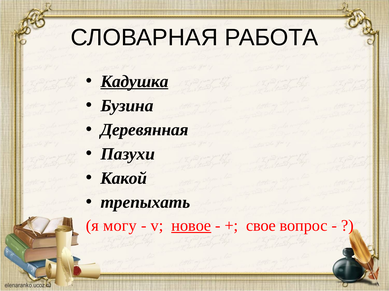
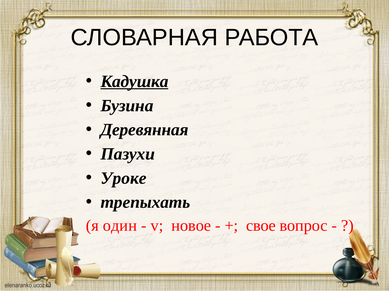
Какой: Какой -> Уроке (124, 179)
могу: могу -> один (120, 226)
новое underline: present -> none (191, 226)
